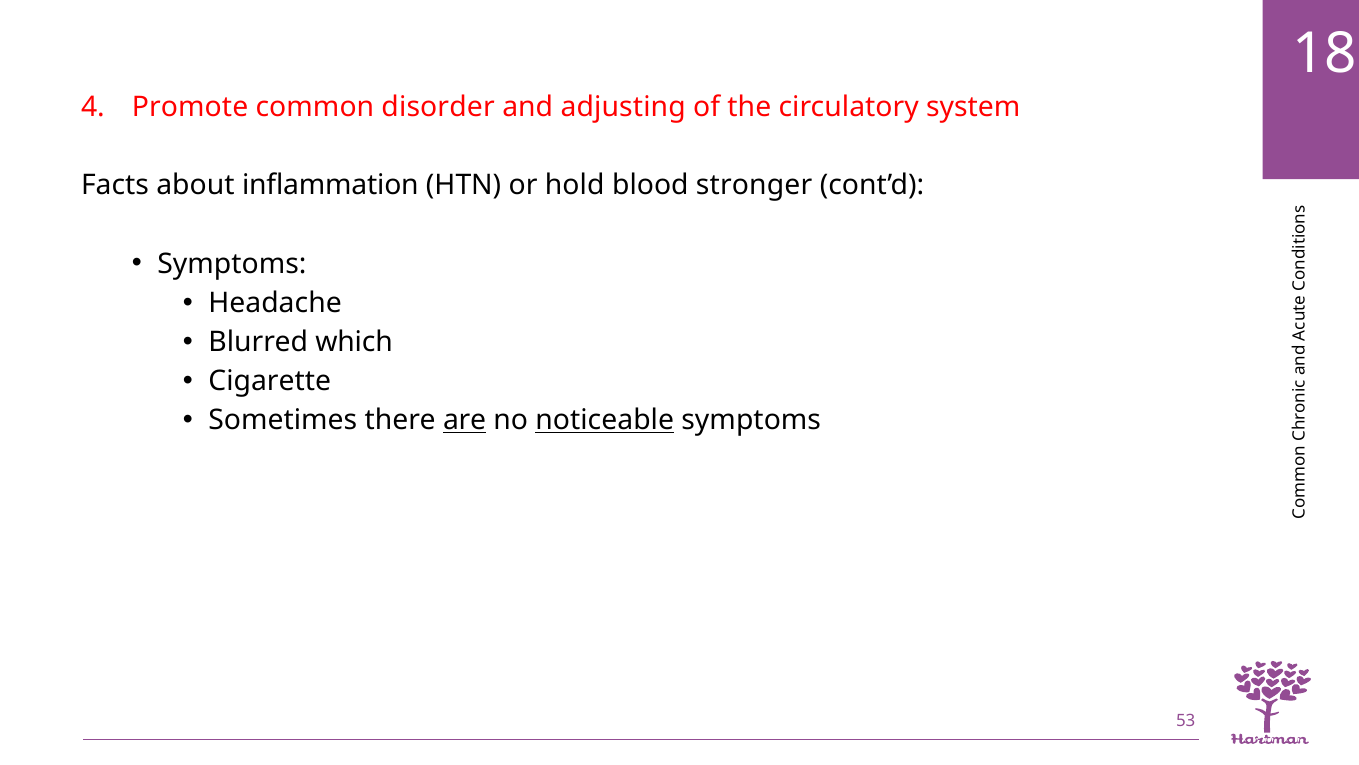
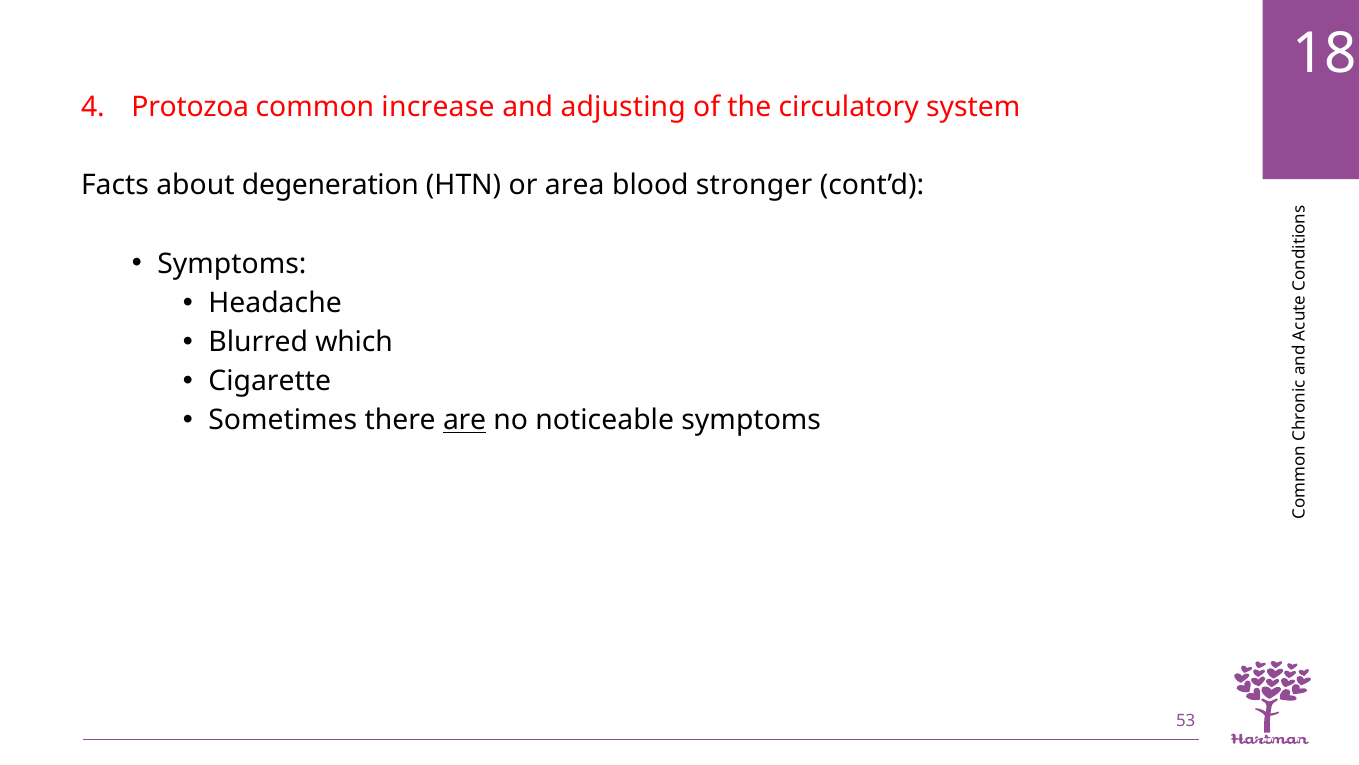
Promote: Promote -> Protozoa (190, 107)
disorder: disorder -> increase (438, 107)
inflammation: inflammation -> degeneration (330, 185)
hold: hold -> area (575, 185)
noticeable underline: present -> none (605, 420)
